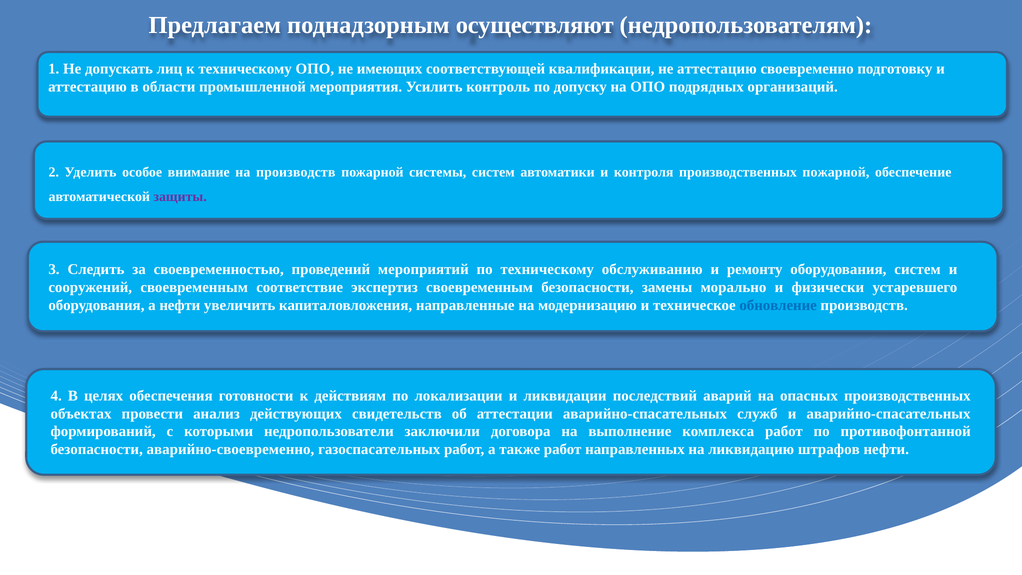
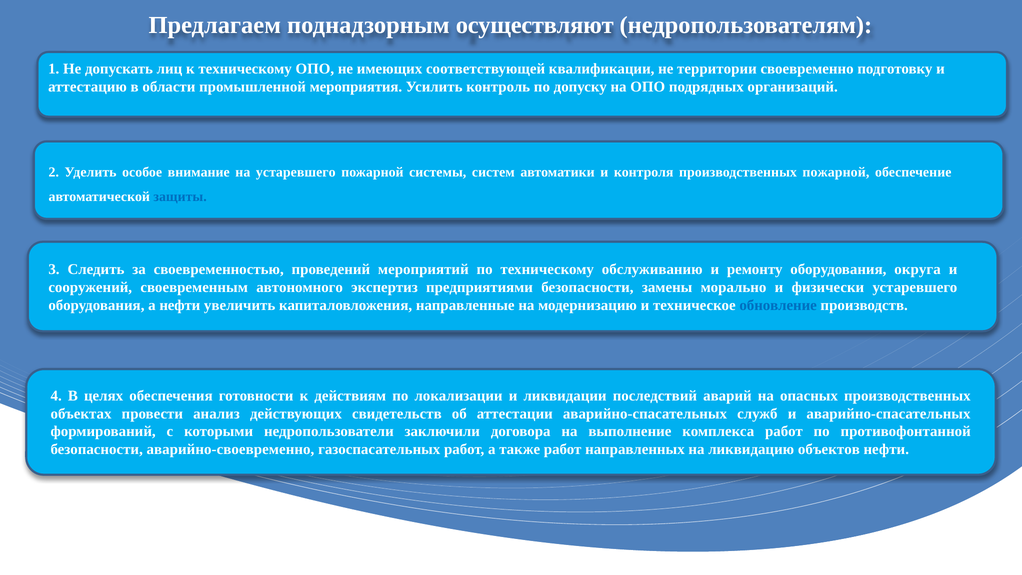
не аттестацию: аттестацию -> территории (717, 69)
на производств: производств -> устаревшего (296, 172)
защиты colour: purple -> blue (180, 197)
оборудования систем: систем -> округа (918, 269)
соответствие: соответствие -> автономного (300, 287)
экспертиз своевременным: своевременным -> предприятиями (480, 287)
штрафов: штрафов -> объектов (829, 449)
